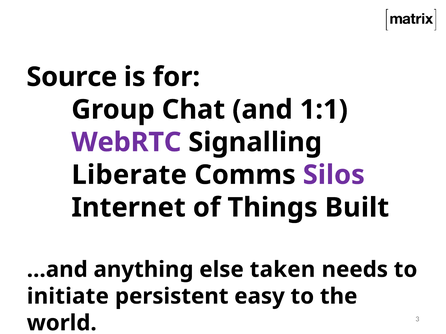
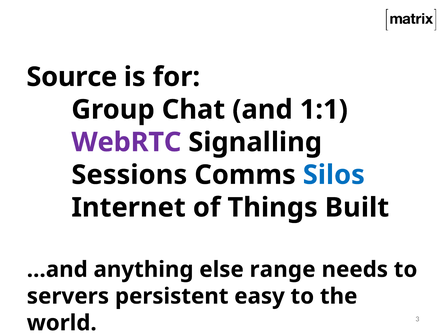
Liberate: Liberate -> Sessions (129, 175)
Silos colour: purple -> blue (334, 175)
taken: taken -> range (283, 270)
initiate: initiate -> servers (68, 297)
